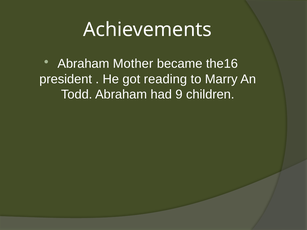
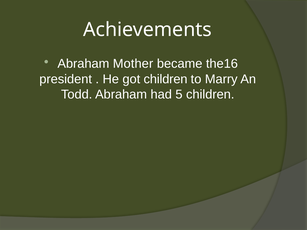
got reading: reading -> children (166, 79)
9: 9 -> 5 (179, 95)
